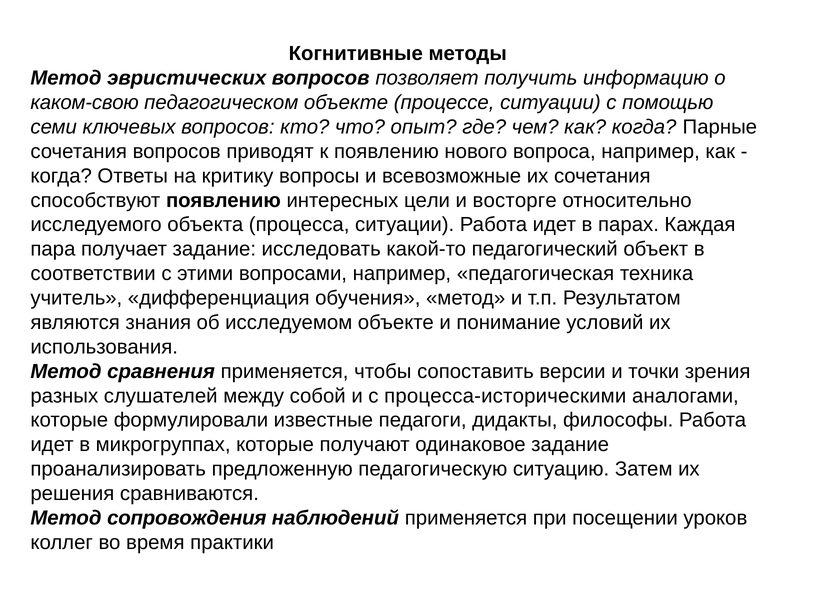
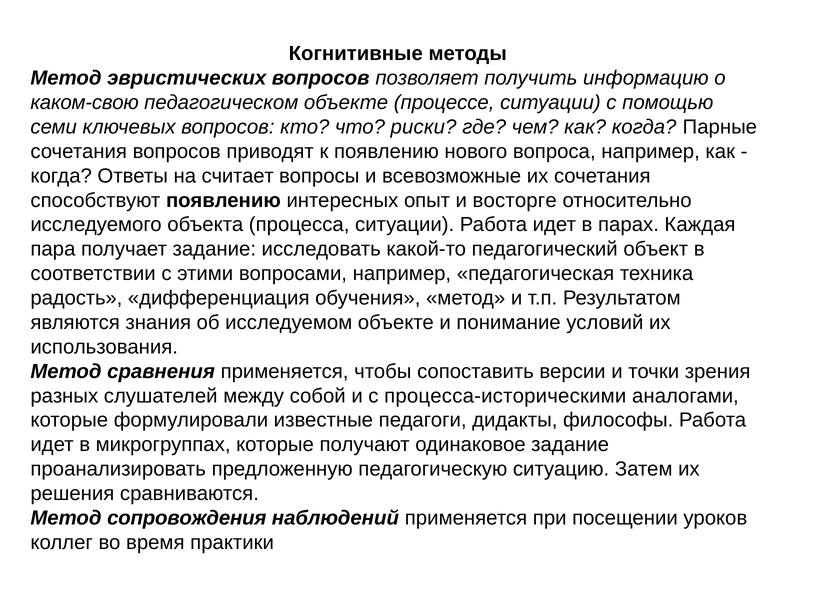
опыт: опыт -> риски (424, 127)
критику: критику -> считает (238, 176)
цели: цели -> опыт (427, 200)
учитель: учитель -> радость (76, 298)
